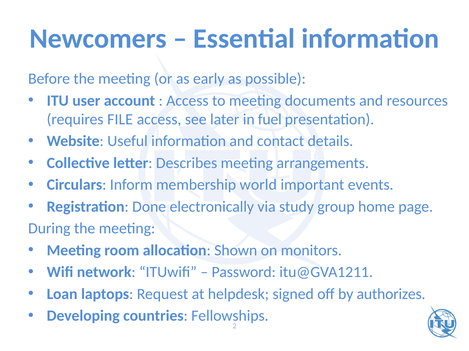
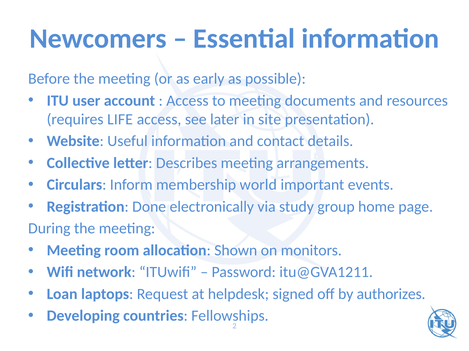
FILE: FILE -> LIFE (120, 120)
fuel: fuel -> site (270, 120)
